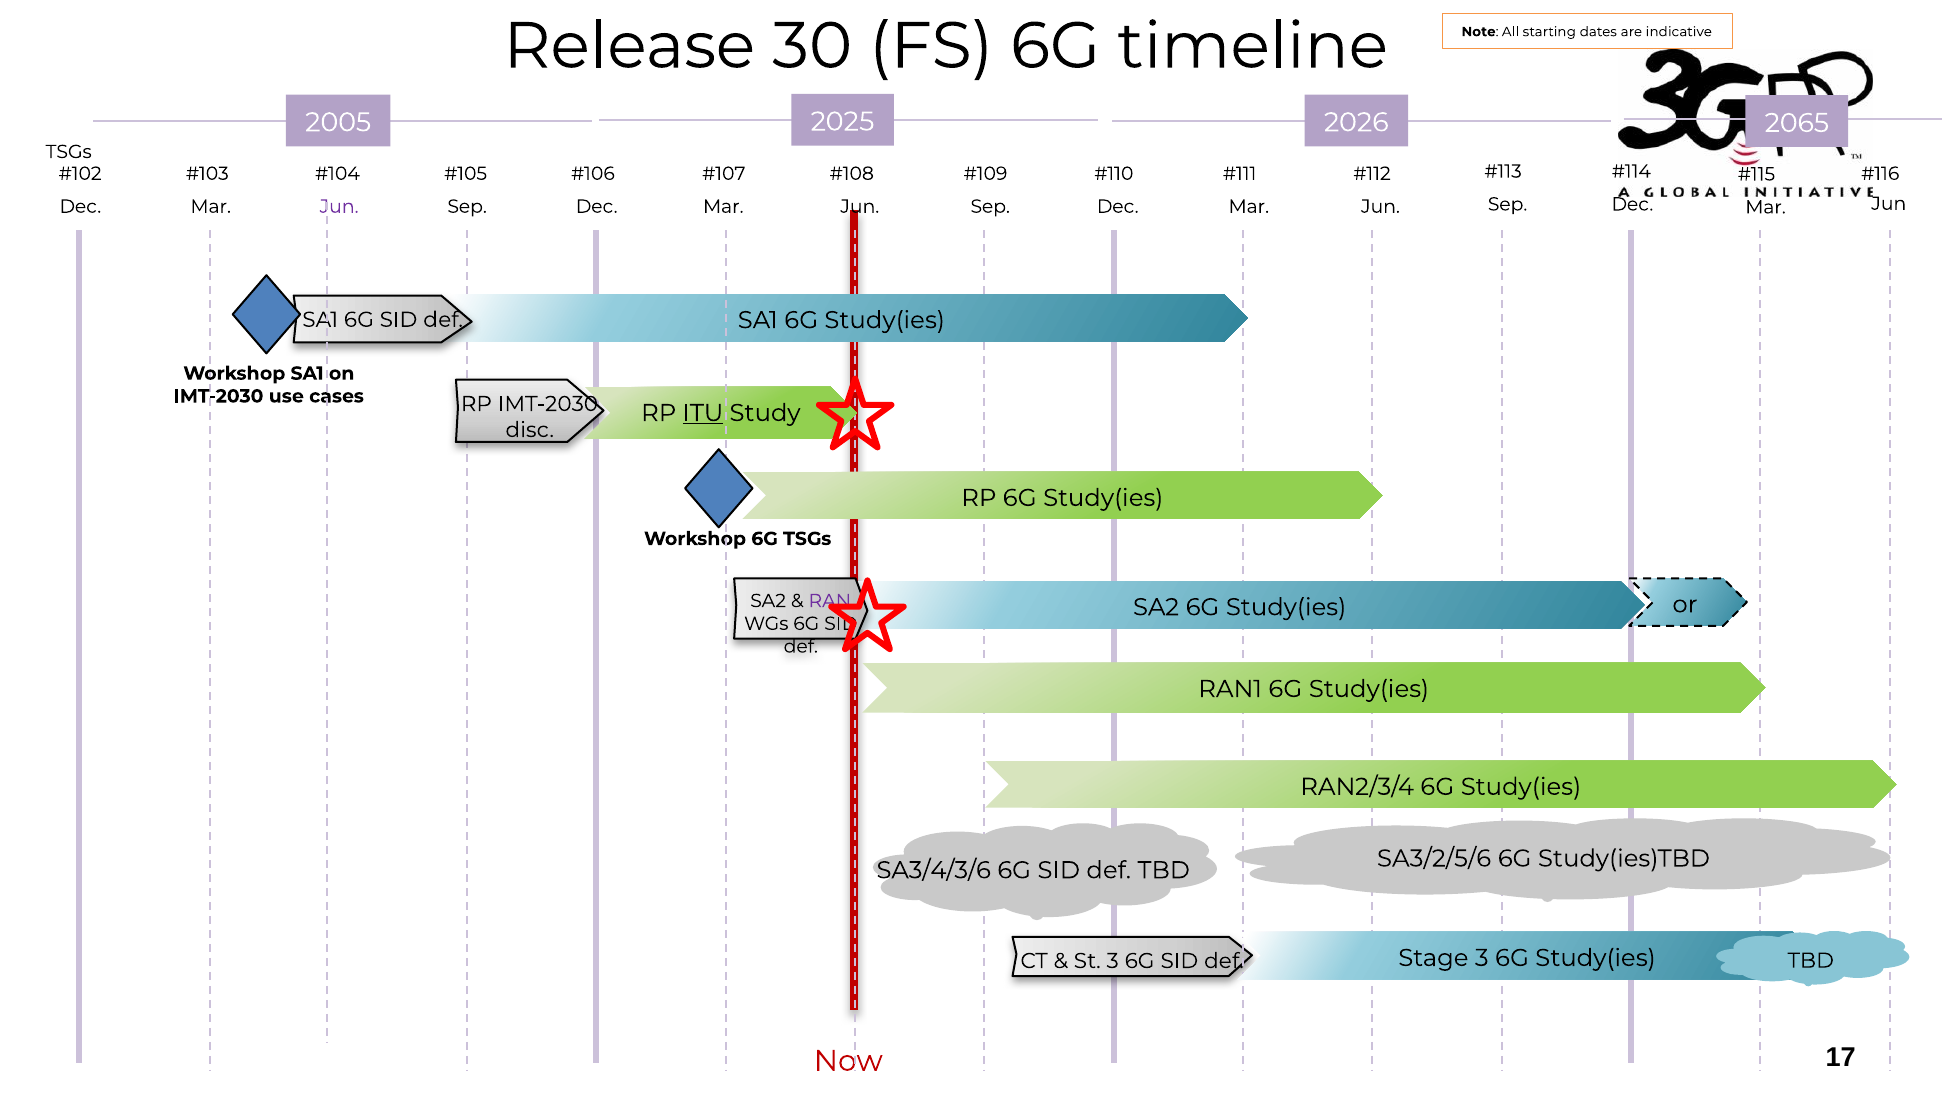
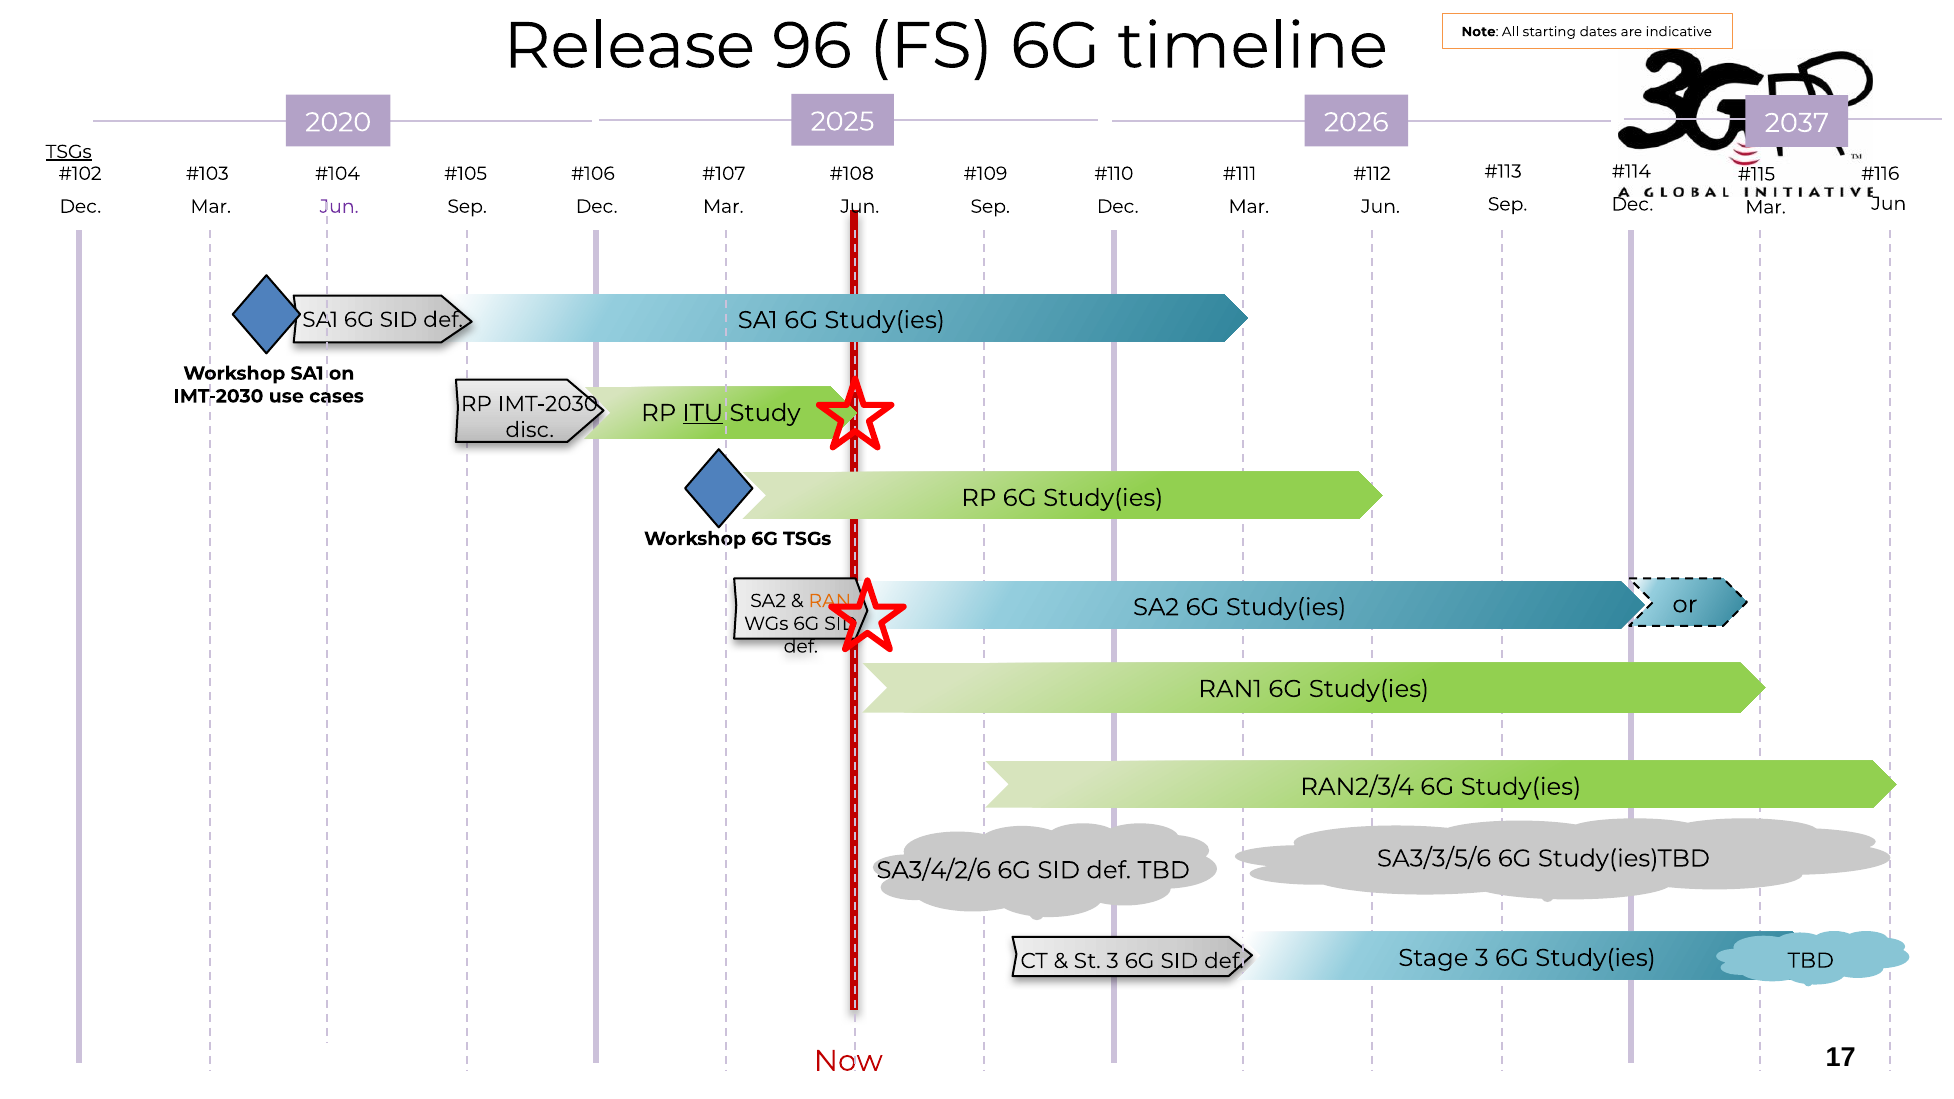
30: 30 -> 96 (812, 46)
2065: 2065 -> 2037 (1797, 123)
2005: 2005 -> 2020 (338, 122)
TSGs underline: none -> present (69, 152)
RAN colour: purple -> orange (830, 601)
SA3/2/5/6: SA3/2/5/6 -> SA3/3/5/6 (1434, 859)
SA3/4/3/6: SA3/4/3/6 -> SA3/4/2/6 (934, 870)
